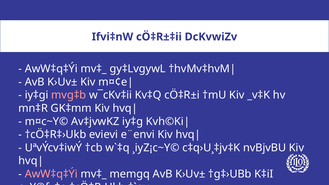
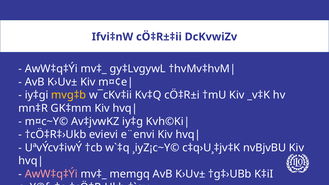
mvg‡b colour: pink -> yellow (69, 95)
